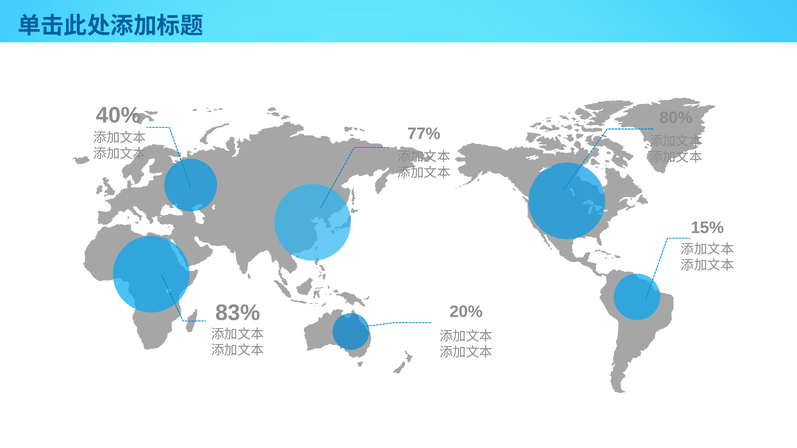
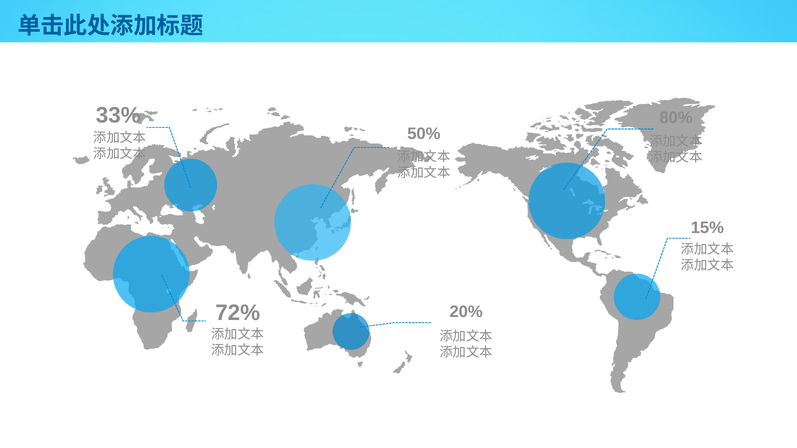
40%: 40% -> 33% (118, 115)
77%: 77% -> 50% (424, 134)
83%: 83% -> 72% (238, 313)
